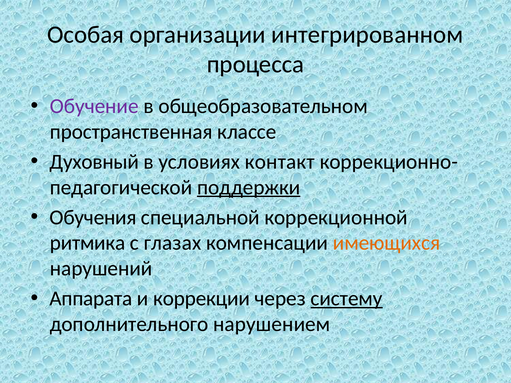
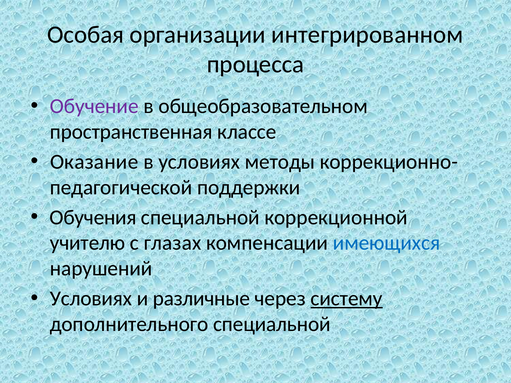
Духовный: Духовный -> Оказание (94, 162)
контакт: контакт -> методы (280, 162)
поддержки underline: present -> none (249, 187)
ритмика: ритмика -> учителю (88, 243)
имеющихся colour: orange -> blue (387, 243)
Аппарата: Аппарата -> Условиях (91, 299)
коррекции: коррекции -> различные (201, 299)
дополнительного нарушением: нарушением -> специальной (272, 324)
